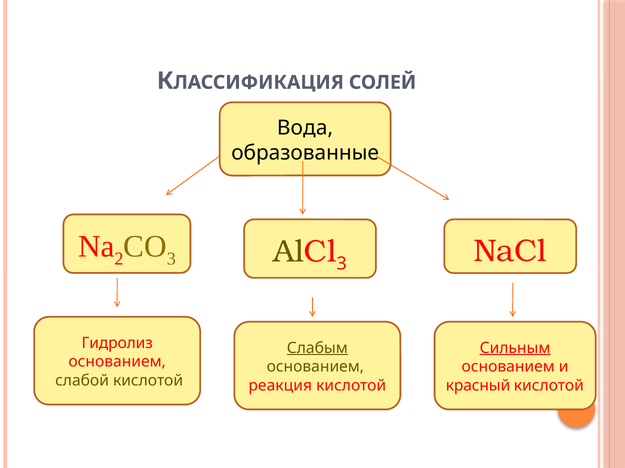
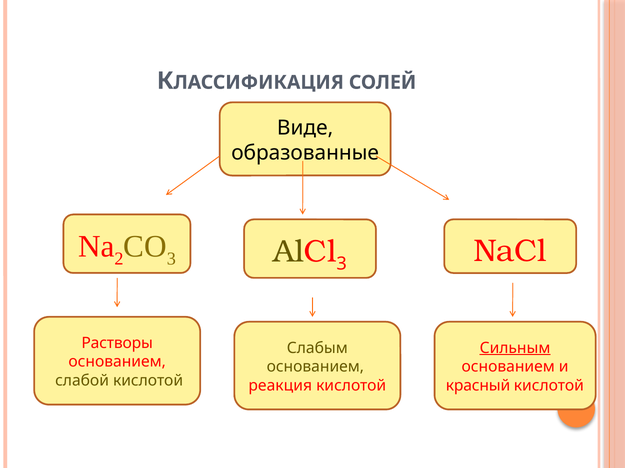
Вода: Вода -> Виде (305, 128)
Гидролиз: Гидролиз -> Растворы (117, 344)
Слабым underline: present -> none (317, 349)
